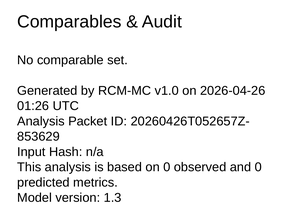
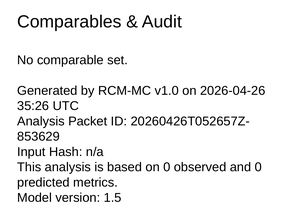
01:26: 01:26 -> 35:26 (33, 106)
1.3: 1.3 -> 1.5 (113, 198)
